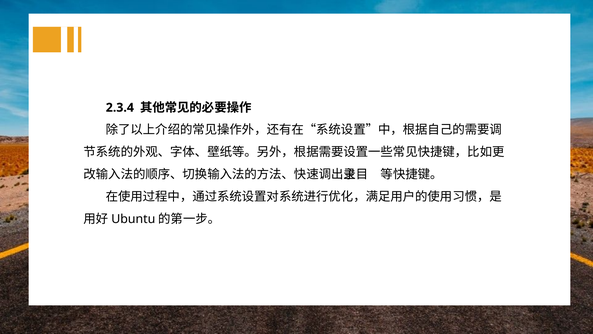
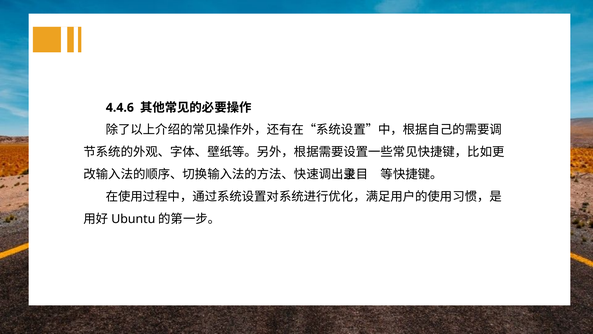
2.3.4: 2.3.4 -> 4.4.6 (120, 107)
